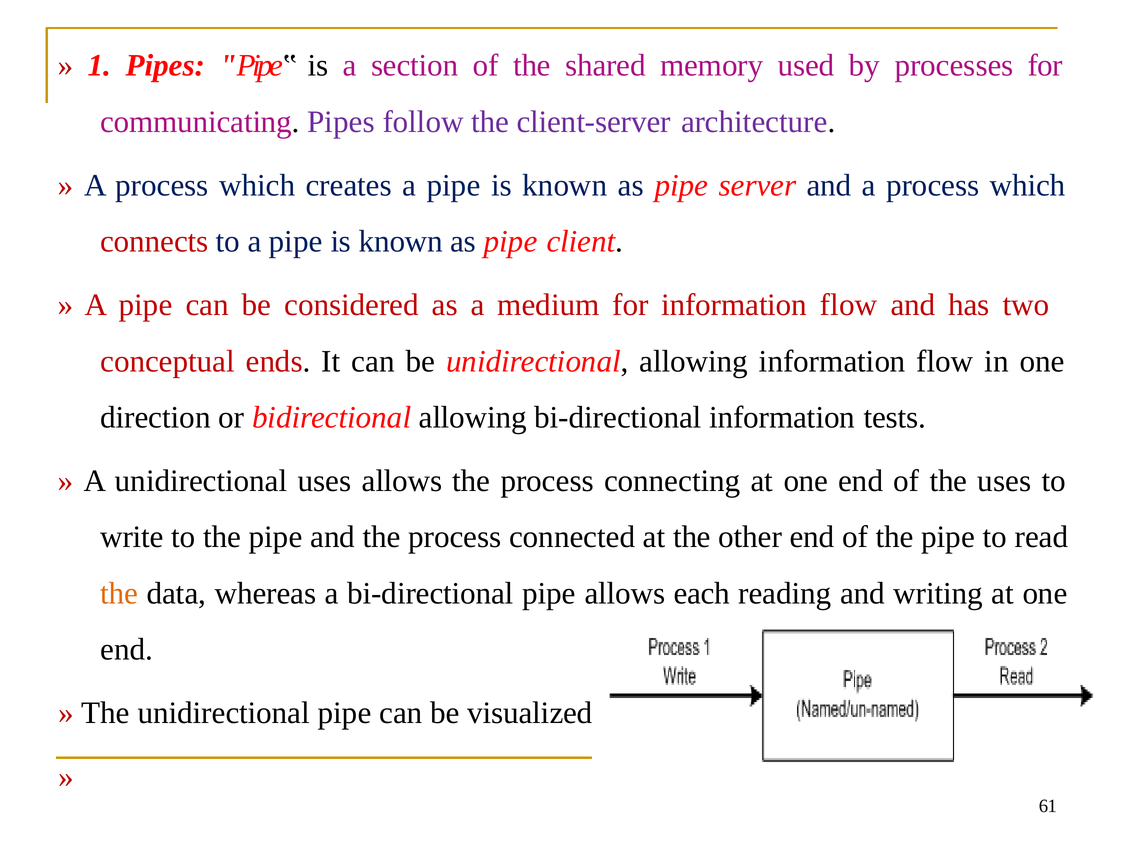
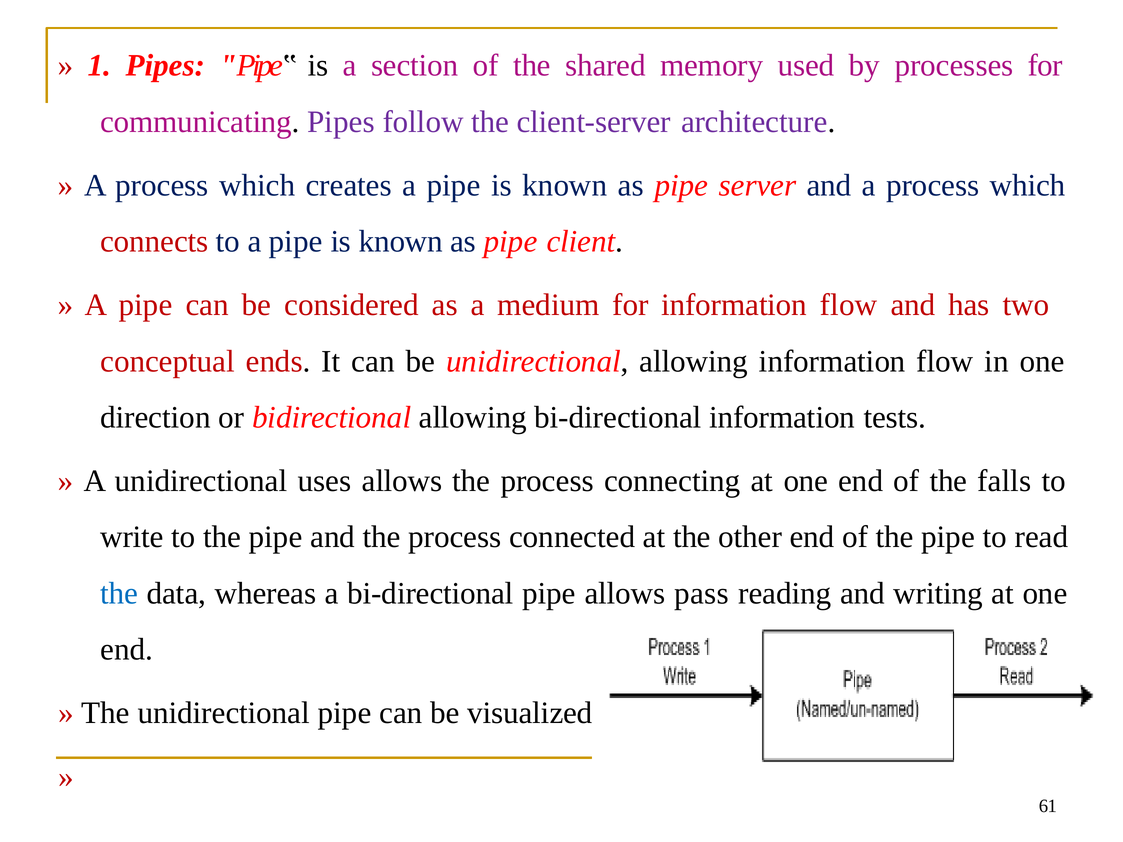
the uses: uses -> falls (1004, 481)
the colour: orange -> blue (119, 593)
each: each -> pass (702, 593)
